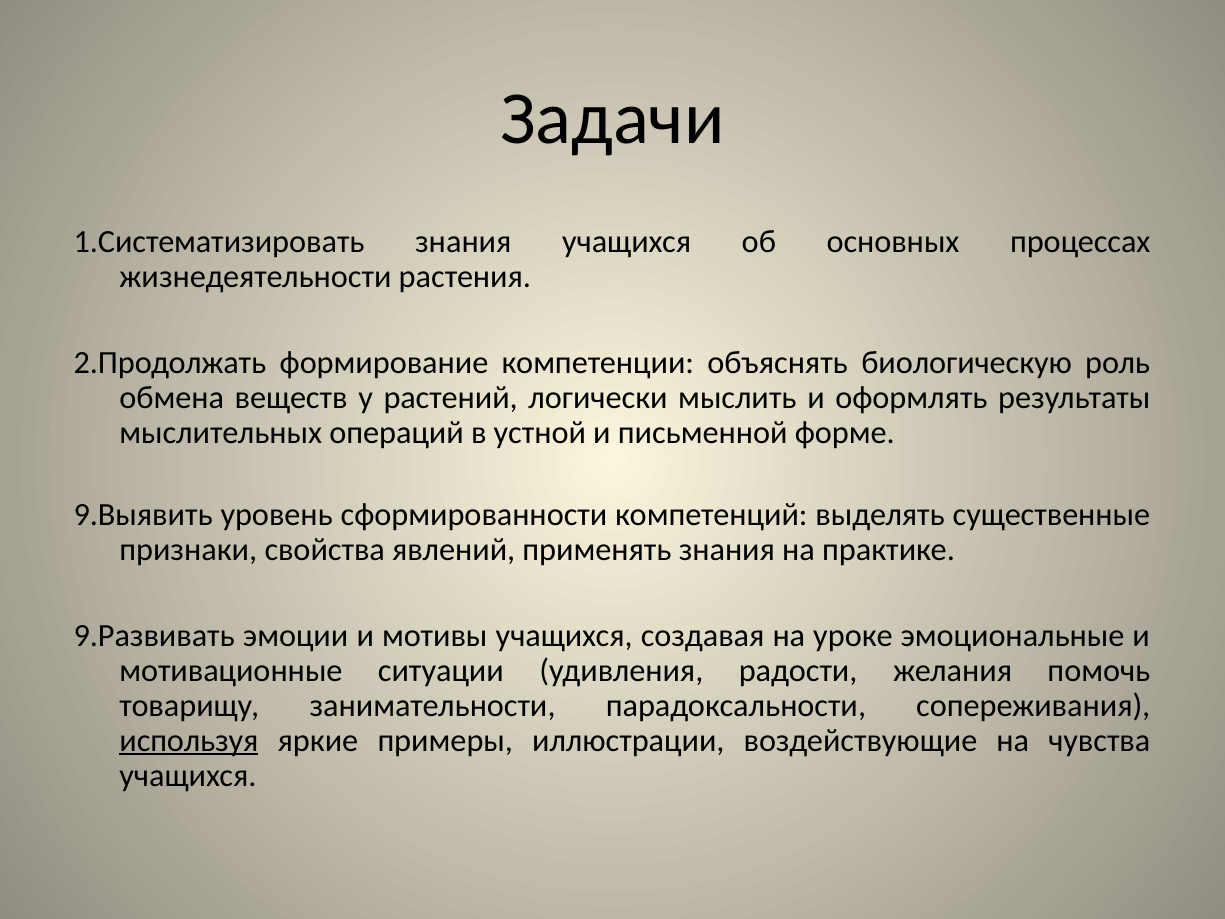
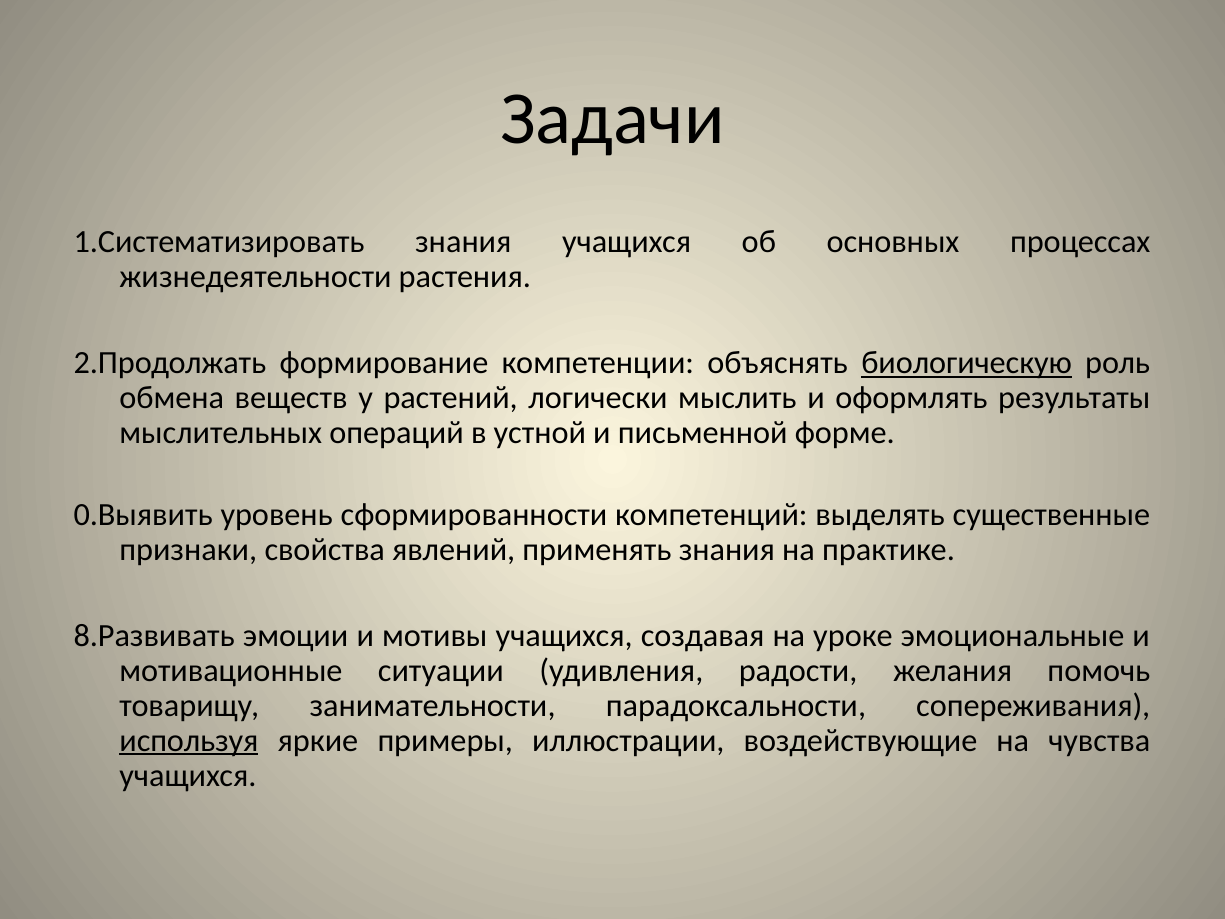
биологическую underline: none -> present (967, 363)
9.Выявить: 9.Выявить -> 0.Выявить (143, 515)
9.Развивать: 9.Развивать -> 8.Развивать (154, 636)
